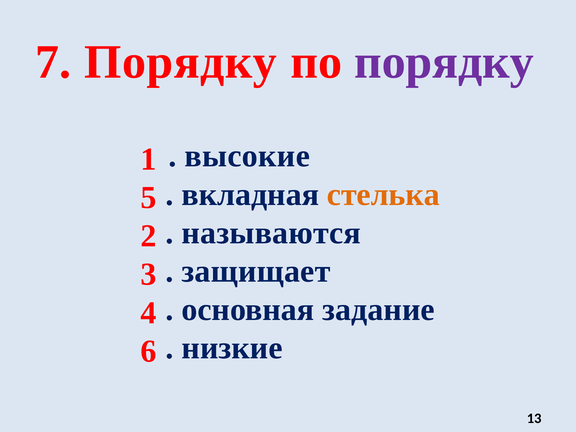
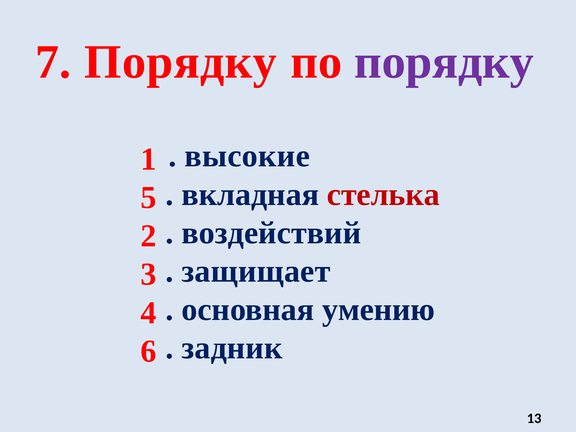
стелька colour: orange -> red (383, 194)
называются: называются -> воздействий (271, 233)
задание: задание -> умению (379, 310)
низкие: низкие -> задник (232, 348)
